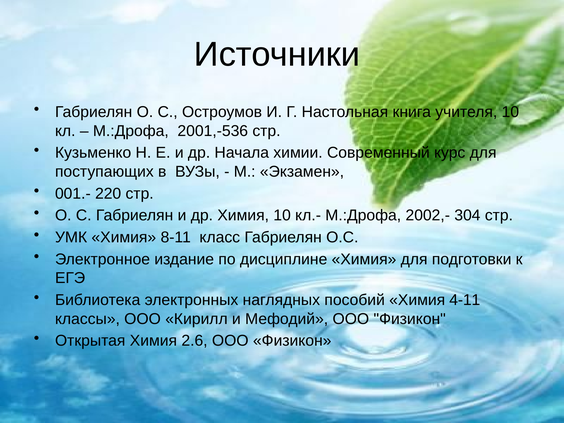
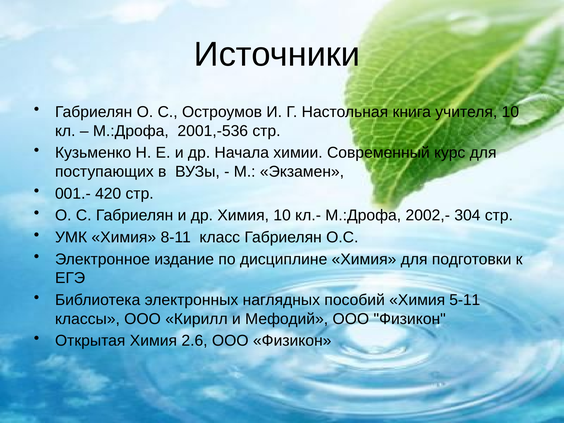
220: 220 -> 420 (108, 194)
4-11: 4-11 -> 5-11 (465, 300)
